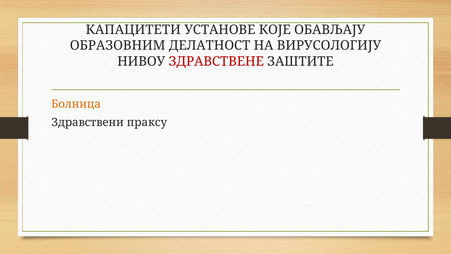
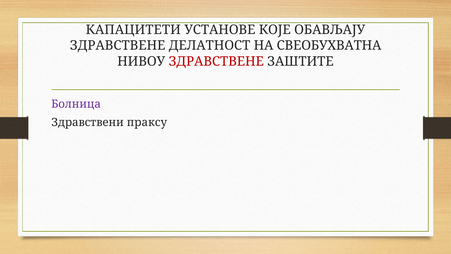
ОБРАЗОВНИМ: ОБРАЗОВНИМ -> ЗДРАВСТВЕНЕ (118, 46)
ВИРУСОЛОГИЈУ: ВИРУСОЛОГИЈУ -> СВЕОБУХВАТНА (329, 46)
Болница colour: orange -> purple (76, 104)
